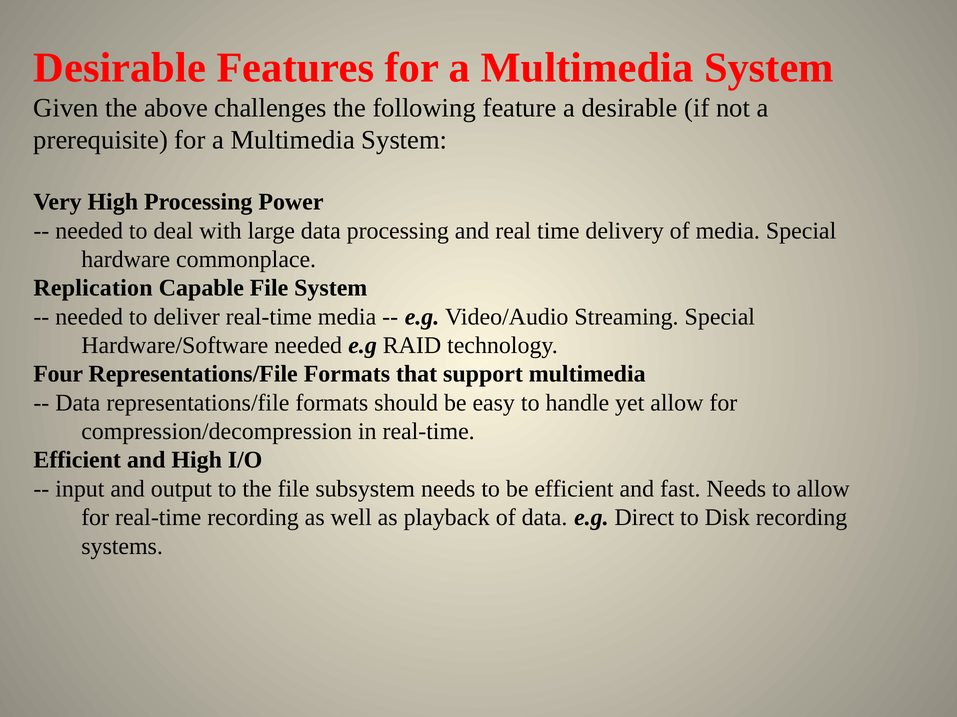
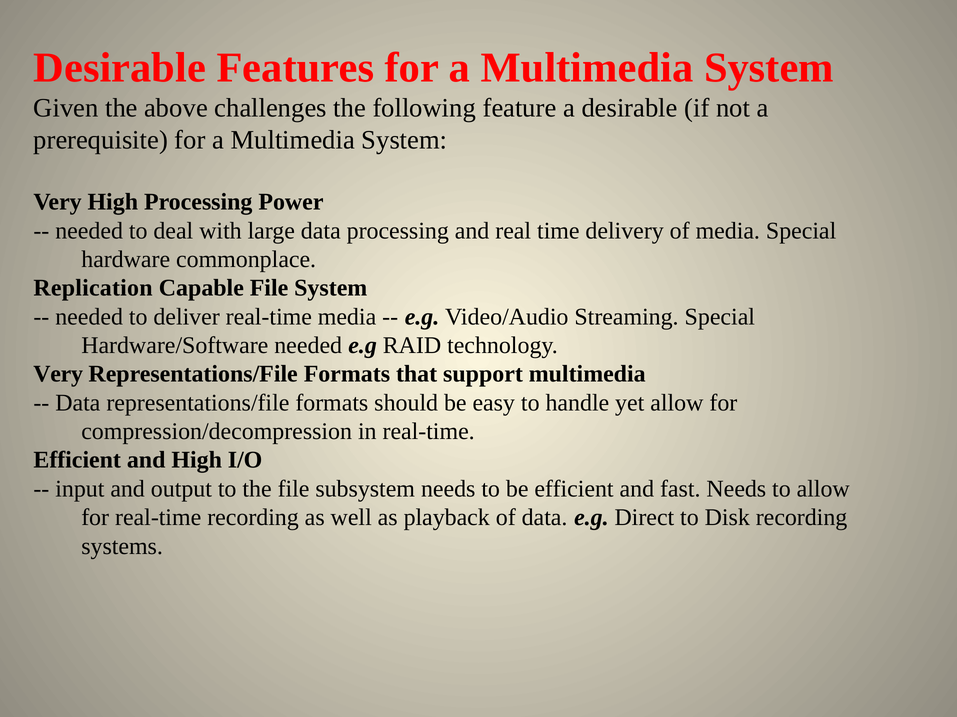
Four: Four -> Very (58, 374)
